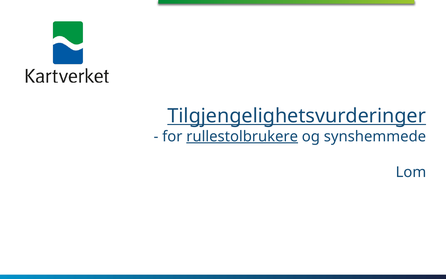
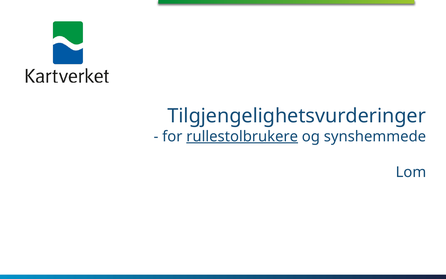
Tilgjengelighetsvurderinger underline: present -> none (297, 116)
